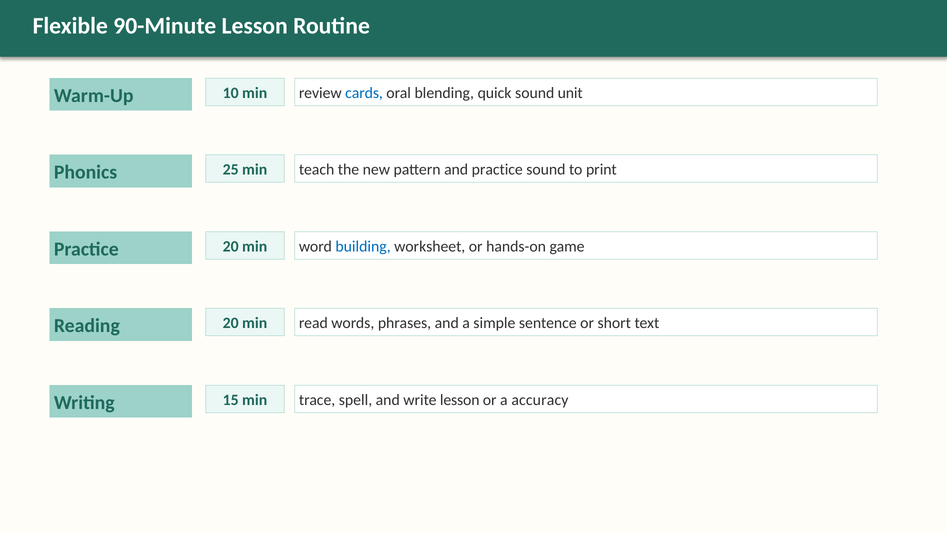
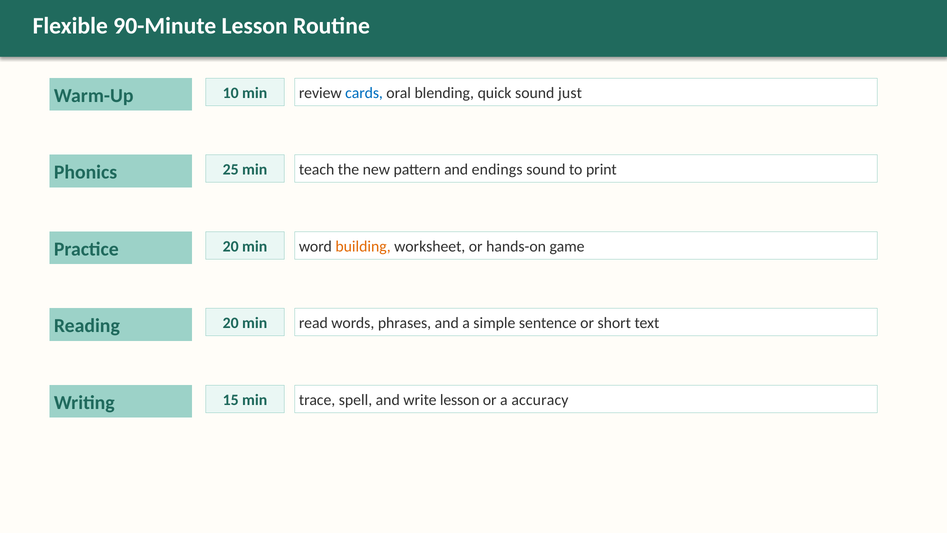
unit: unit -> just (570, 93)
and practice: practice -> endings (497, 170)
building colour: blue -> orange (363, 246)
